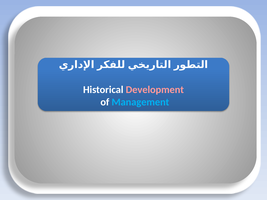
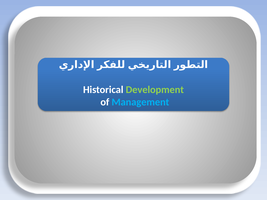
Development colour: pink -> light green (155, 90)
